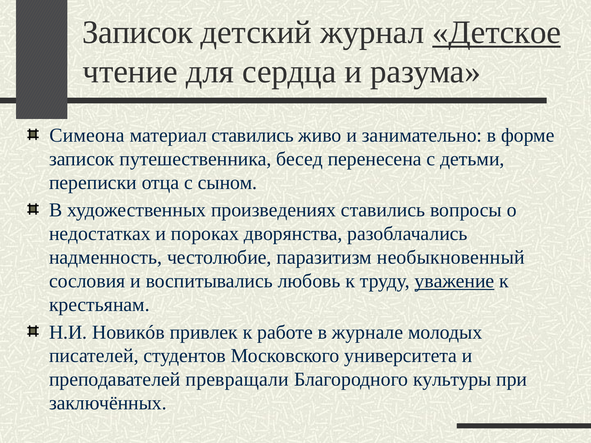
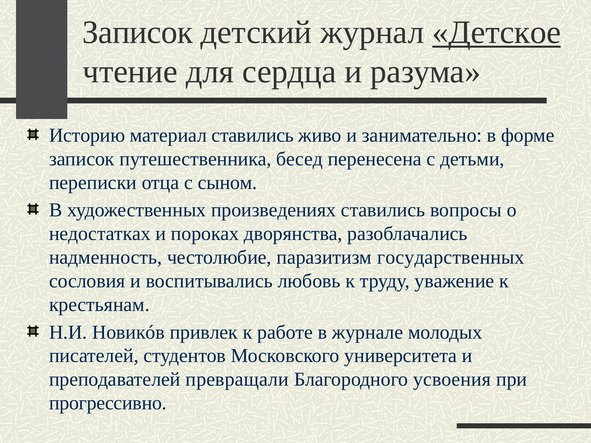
Симеона: Симеона -> Историю (87, 135)
необыкновенный: необыкновенный -> государственных (451, 258)
уважение underline: present -> none (454, 281)
культуры: культуры -> усвоения (452, 380)
заключённых: заключённых -> прогрессивно (108, 403)
